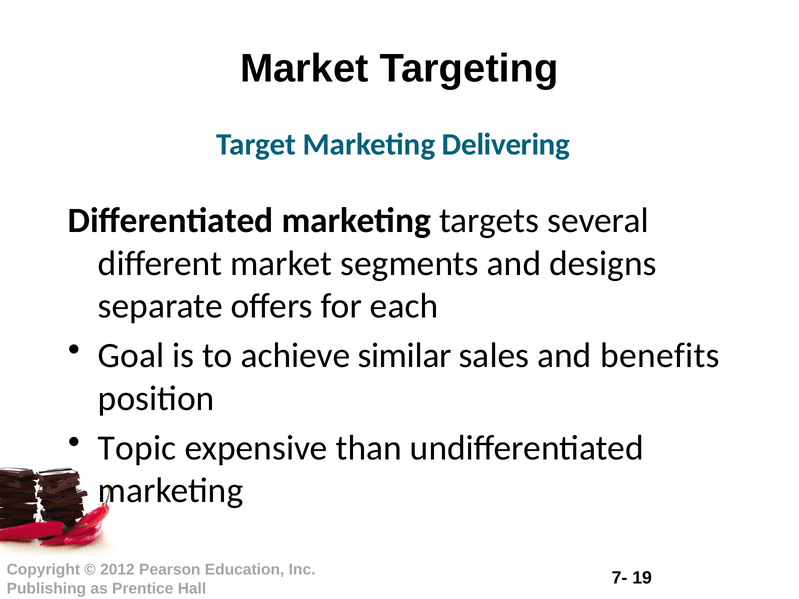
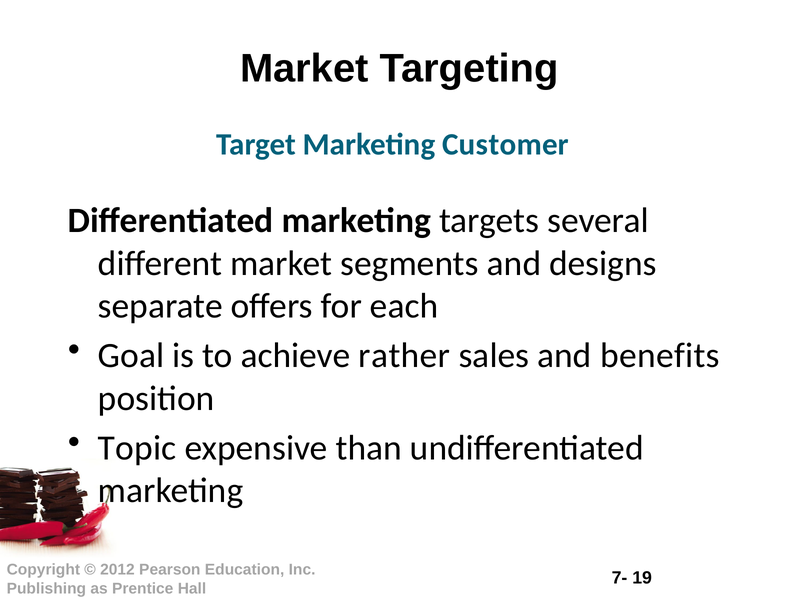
Delivering: Delivering -> Customer (506, 145)
similar: similar -> rather (404, 356)
